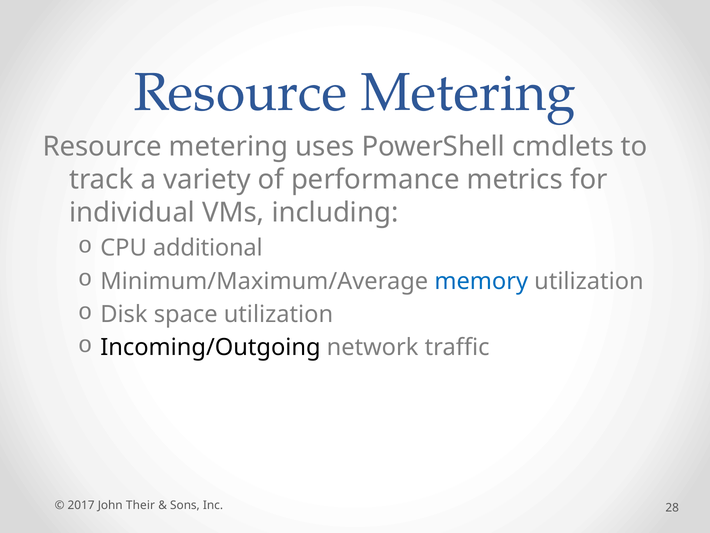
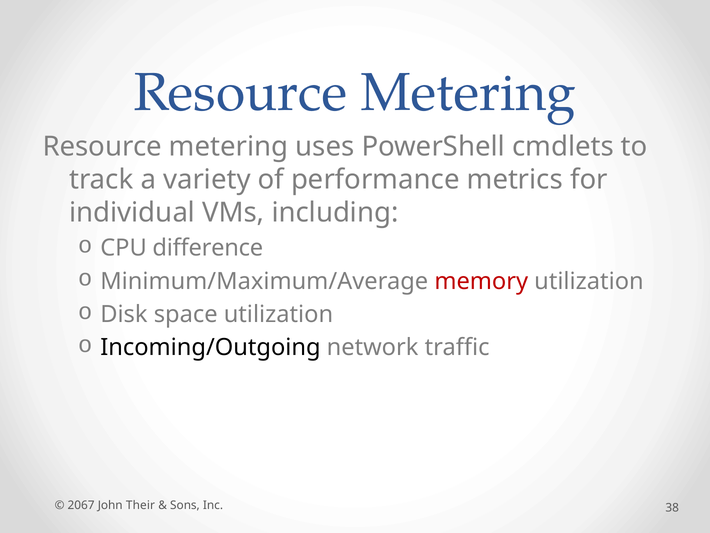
additional: additional -> difference (208, 248)
memory colour: blue -> red (481, 281)
2017: 2017 -> 2067 (81, 505)
28: 28 -> 38 (672, 508)
